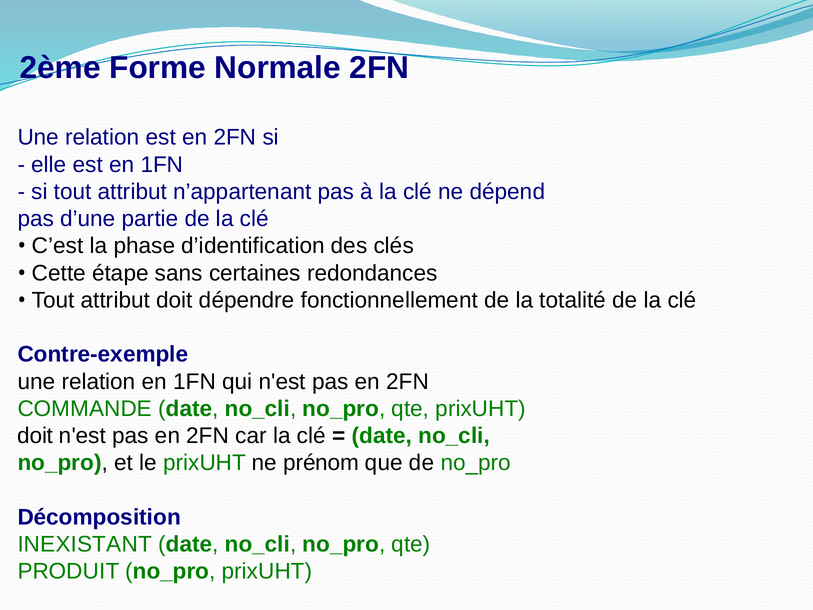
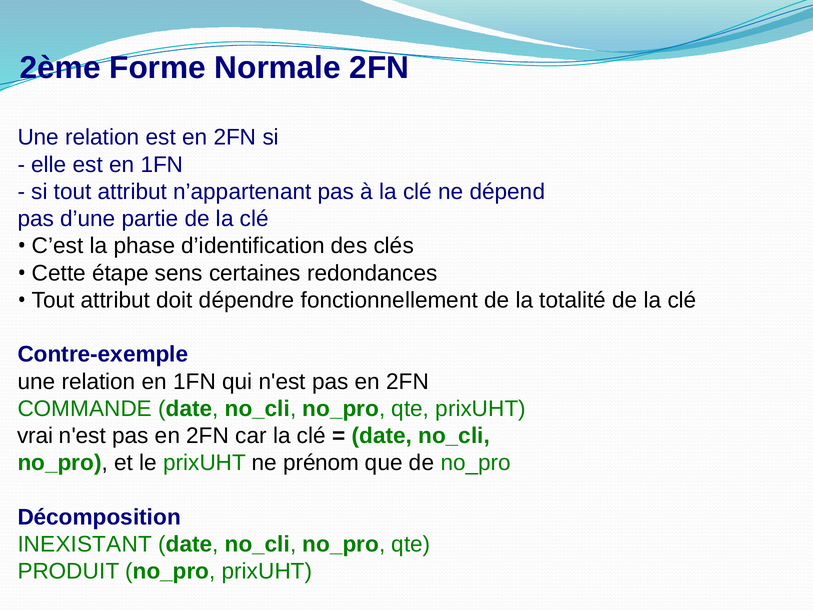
sans: sans -> sens (179, 273)
doit: doit -> vrai (35, 436)
